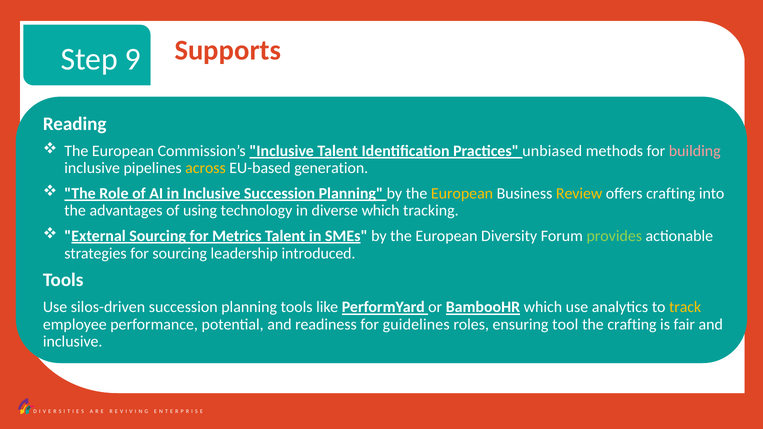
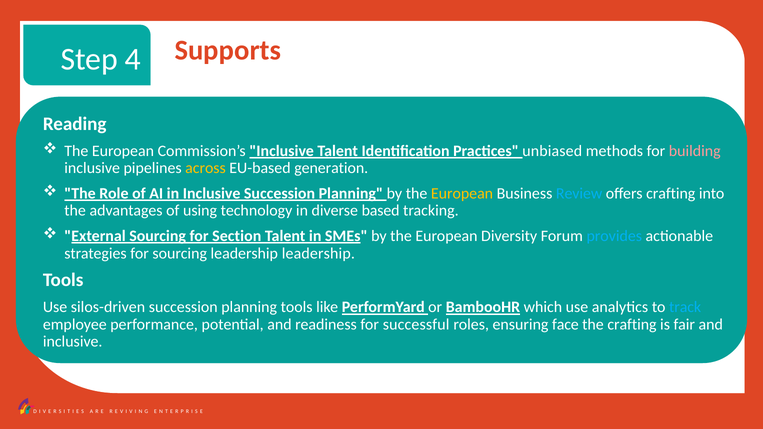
9: 9 -> 4 (133, 59)
Review colour: yellow -> light blue (579, 194)
diverse which: which -> based (381, 211)
Metrics: Metrics -> Section (237, 236)
provides colour: light green -> light blue (614, 236)
leadership introduced: introduced -> leadership (318, 253)
track colour: yellow -> light blue (685, 307)
guidelines: guidelines -> successful (416, 325)
tool: tool -> face (565, 325)
